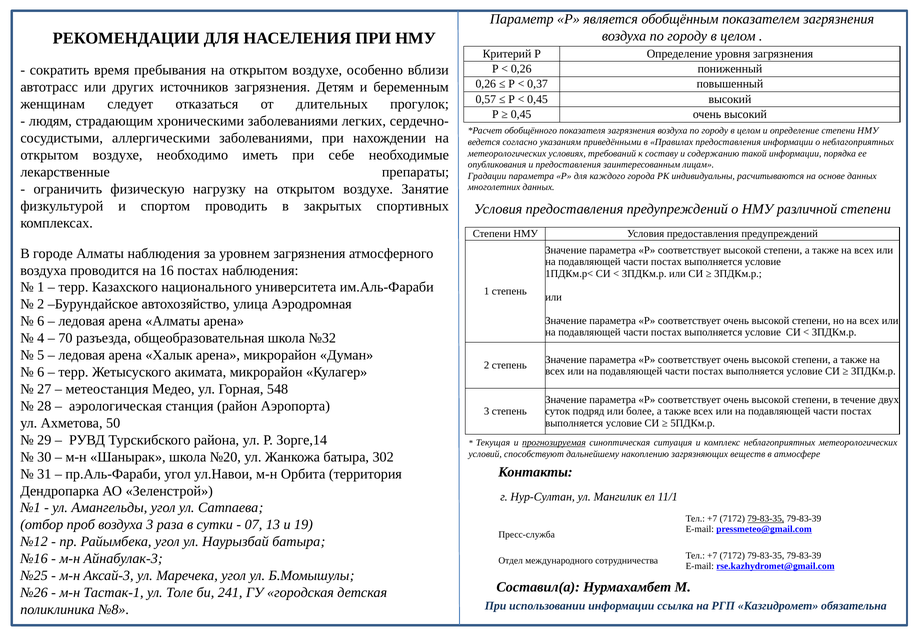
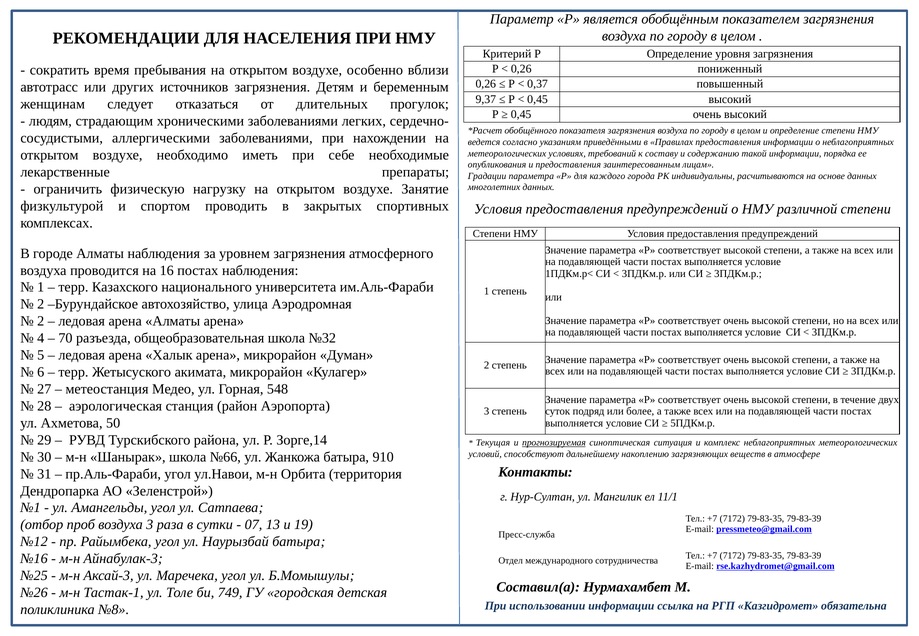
0,57: 0,57 -> 9,37 (486, 99)
6: 6 -> 2 (41, 321)
№20: №20 -> №66 (225, 457)
302: 302 -> 910 (383, 457)
79-83-35 underline: present -> none (766, 519)
241: 241 -> 749 (230, 593)
